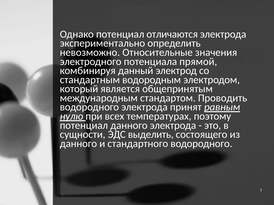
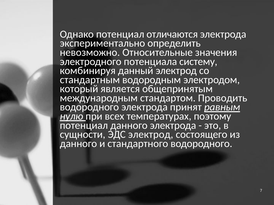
прямой: прямой -> систему (198, 62)
ЭДС выделить: выделить -> электрод (151, 135)
